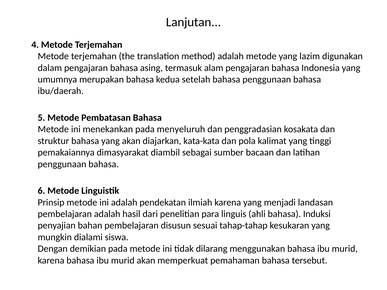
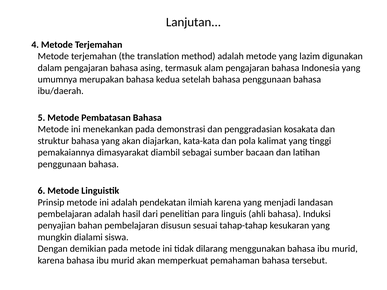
menyeluruh: menyeluruh -> demonstrasi (181, 129)
